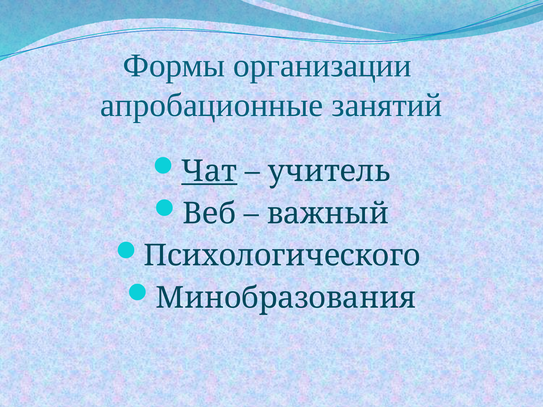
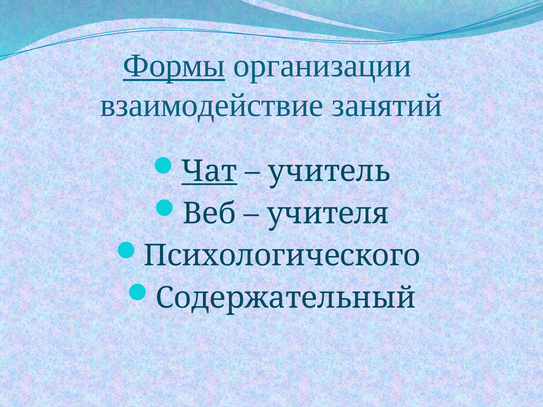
Формы underline: none -> present (174, 66)
апробационные: апробационные -> взаимодействие (212, 105)
важный: важный -> учителя (328, 214)
Минобразования: Минобразования -> Содержательный (286, 298)
